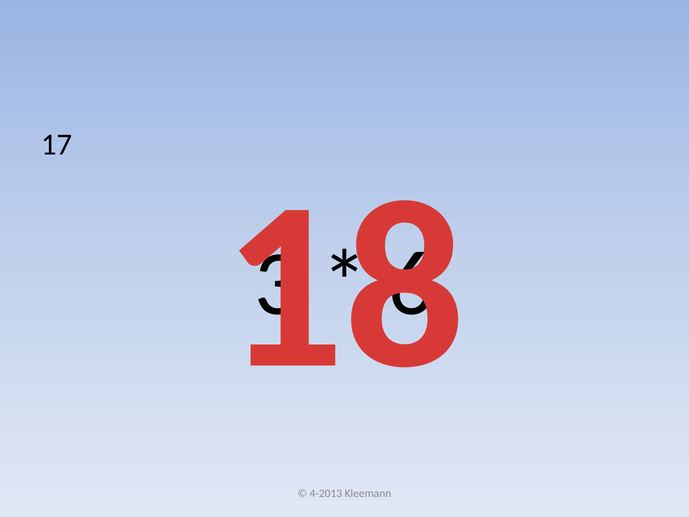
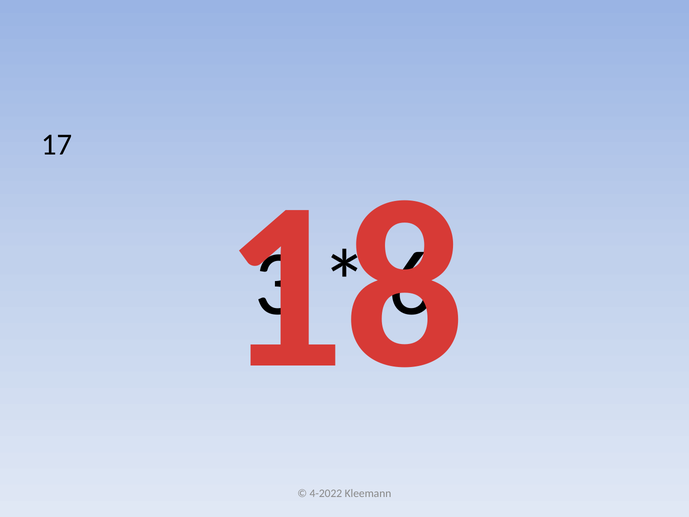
4-2013: 4-2013 -> 4-2022 (326, 493)
